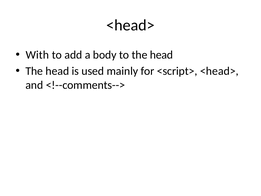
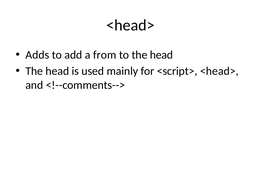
With: With -> Adds (37, 55)
body: body -> from (105, 55)
